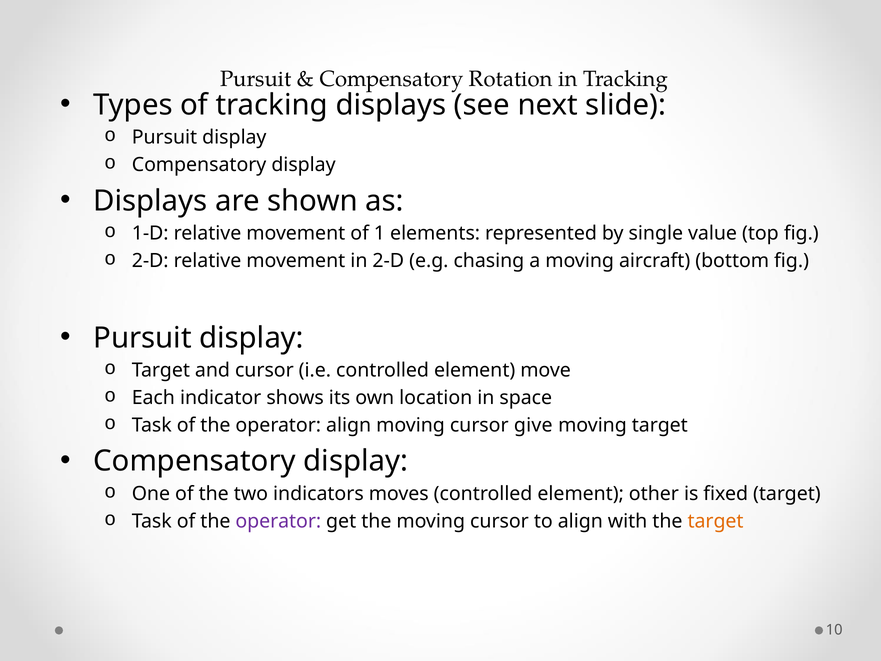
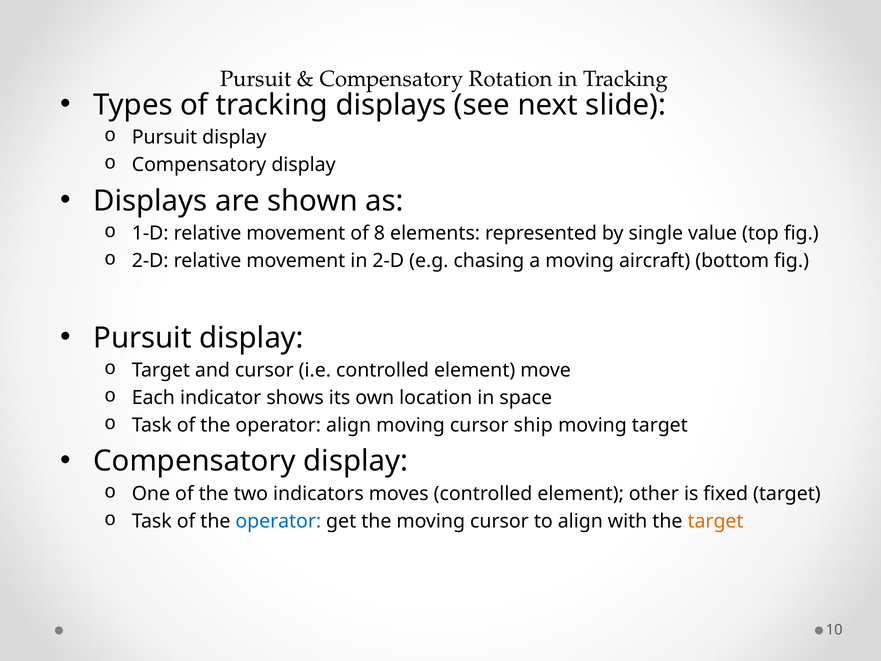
1: 1 -> 8 (379, 233)
give: give -> ship (533, 425)
operator colour: purple -> blue (278, 521)
